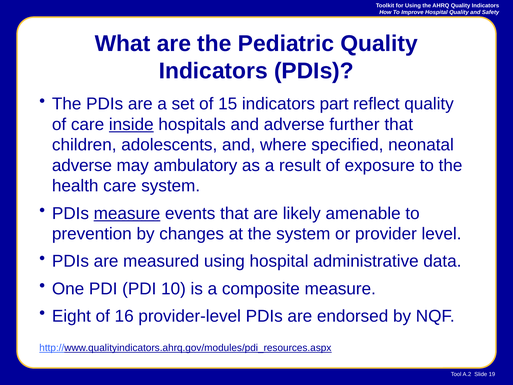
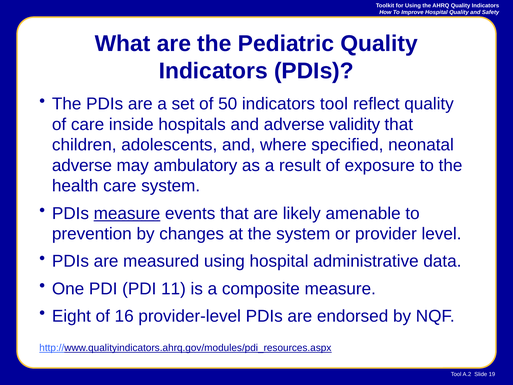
15: 15 -> 50 (228, 104)
indicators part: part -> tool (334, 104)
inside underline: present -> none (131, 124)
further: further -> validity (355, 124)
10: 10 -> 11 (174, 289)
